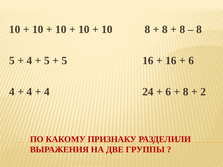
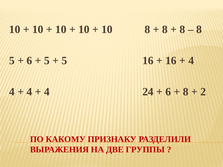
4: 4 -> 6 (29, 61)
6: 6 -> 4 (191, 61)
